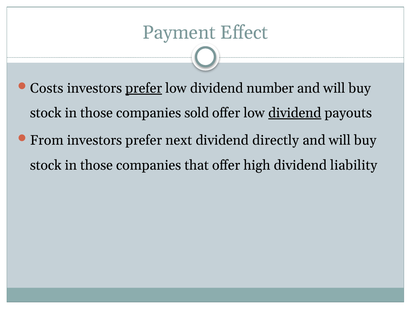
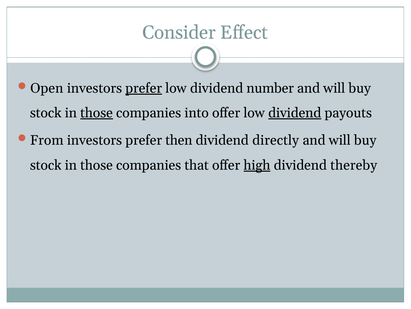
Payment: Payment -> Consider (179, 32)
Costs: Costs -> Open (47, 88)
those underline: none -> present (97, 113)
sold: sold -> into (197, 113)
next: next -> then (179, 140)
high underline: none -> present (257, 165)
liability: liability -> thereby (354, 165)
